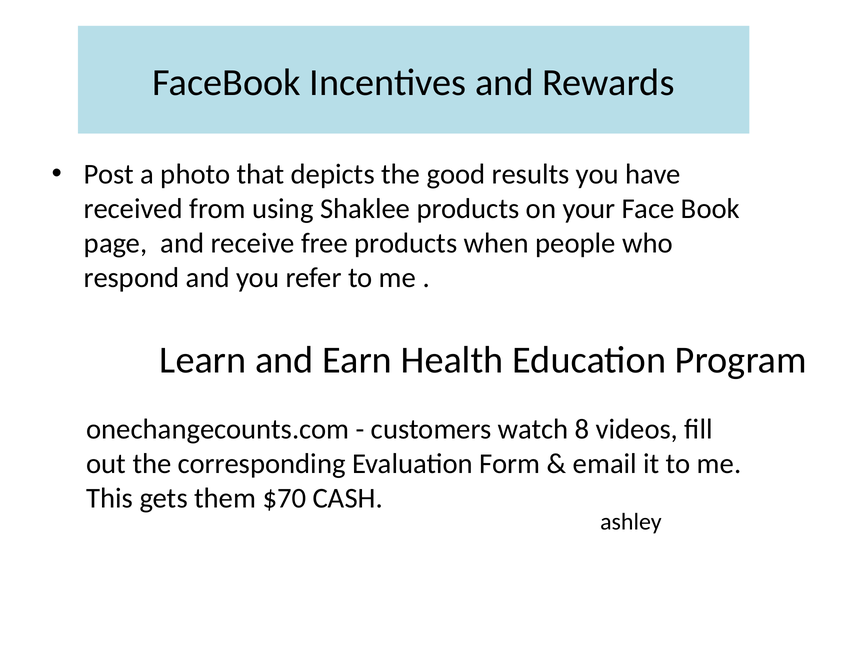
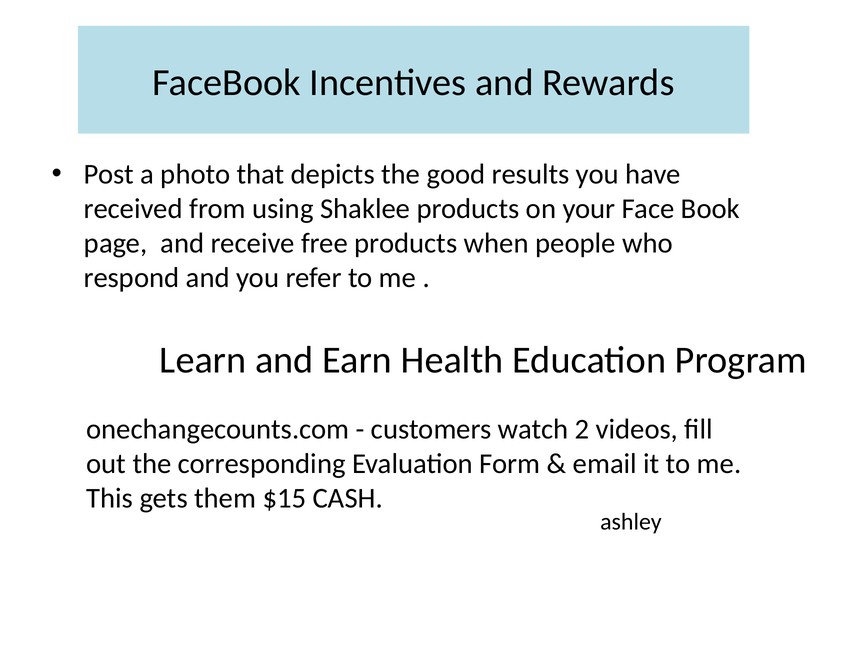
8: 8 -> 2 (582, 429)
$70: $70 -> $15 (284, 498)
